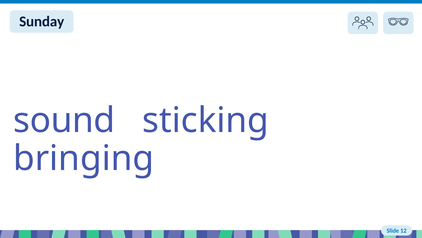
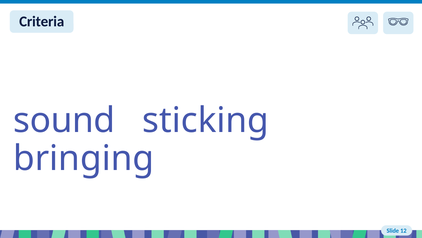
Sunday: Sunday -> Criteria (42, 21)
